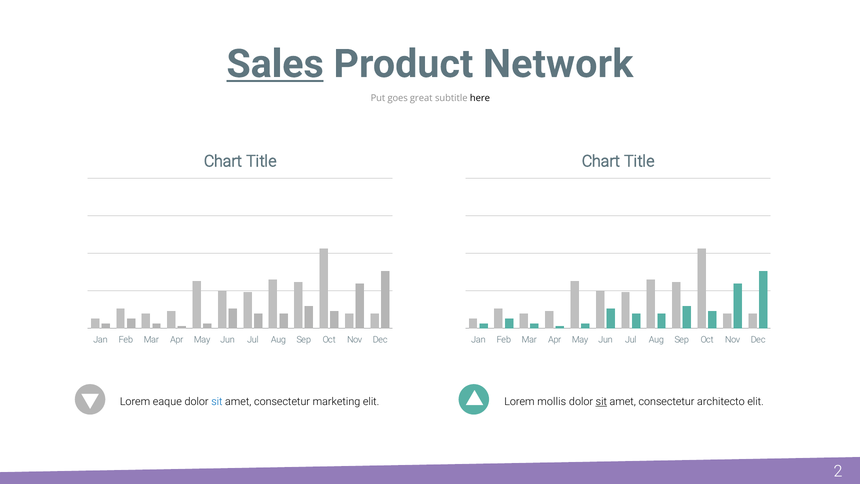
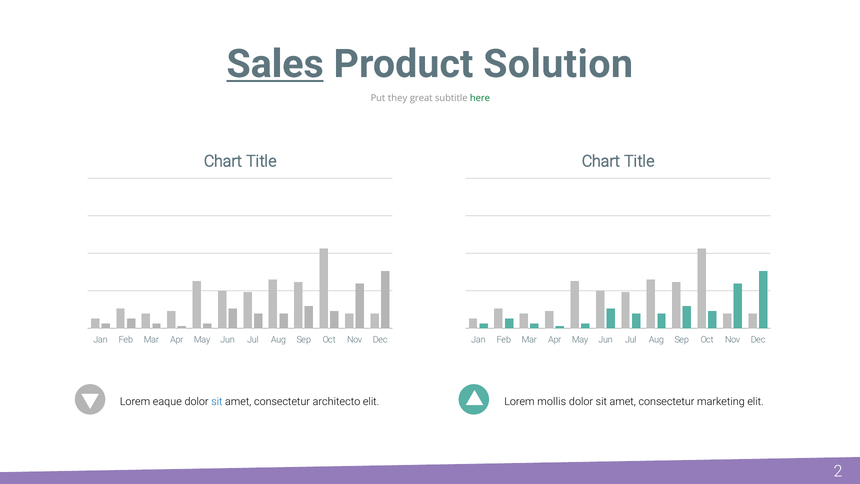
Network: Network -> Solution (558, 64)
goes: goes -> they (398, 98)
here colour: black -> green (480, 98)
marketing: marketing -> architecto (336, 401)
sit underline: present -> none (601, 401)
architecto: architecto -> marketing (721, 401)
